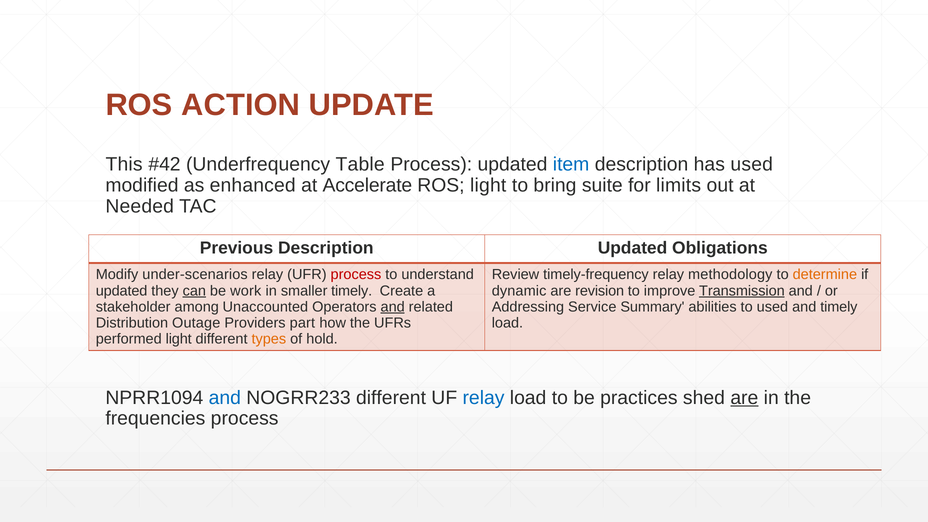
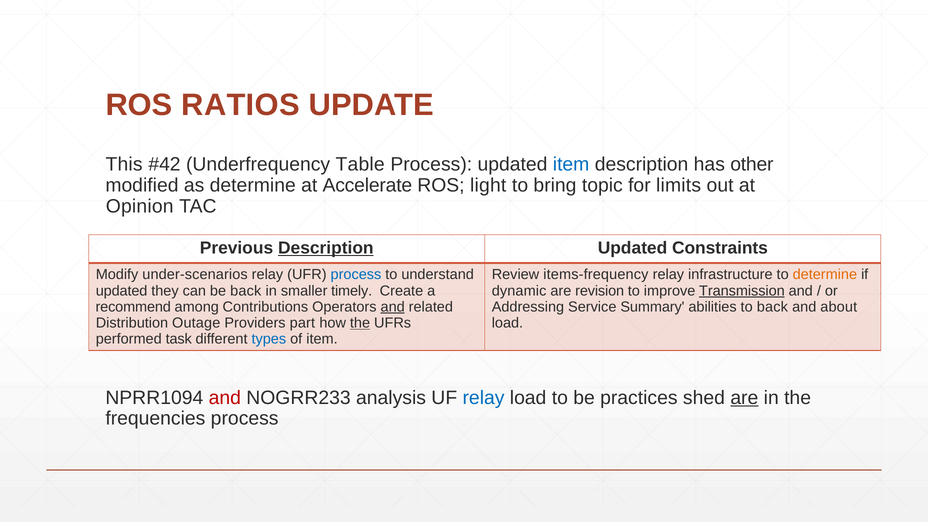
ACTION: ACTION -> RATIOS (241, 105)
has used: used -> other (752, 165)
as enhanced: enhanced -> determine (253, 185)
suite: suite -> topic (602, 185)
Needed: Needed -> Opinion (140, 206)
Description underline: none -> present (326, 248)
Obligations: Obligations -> Constraints (720, 248)
process colour: red -> blue (356, 275)
timely-frequency: timely-frequency -> items-frequency (596, 275)
methodology: methodology -> infrastructure (730, 275)
can underline: present -> none (194, 291)
be work: work -> back (246, 291)
stakeholder: stakeholder -> recommend (133, 307)
Unaccounted: Unaccounted -> Contributions (265, 307)
to used: used -> back (772, 307)
and timely: timely -> about (839, 307)
the underline: none -> present (360, 323)
performed light: light -> task (179, 339)
types colour: orange -> blue (269, 339)
of hold: hold -> item (322, 339)
and colour: blue -> red (225, 398)
NOGRR233 different: different -> analysis (391, 398)
